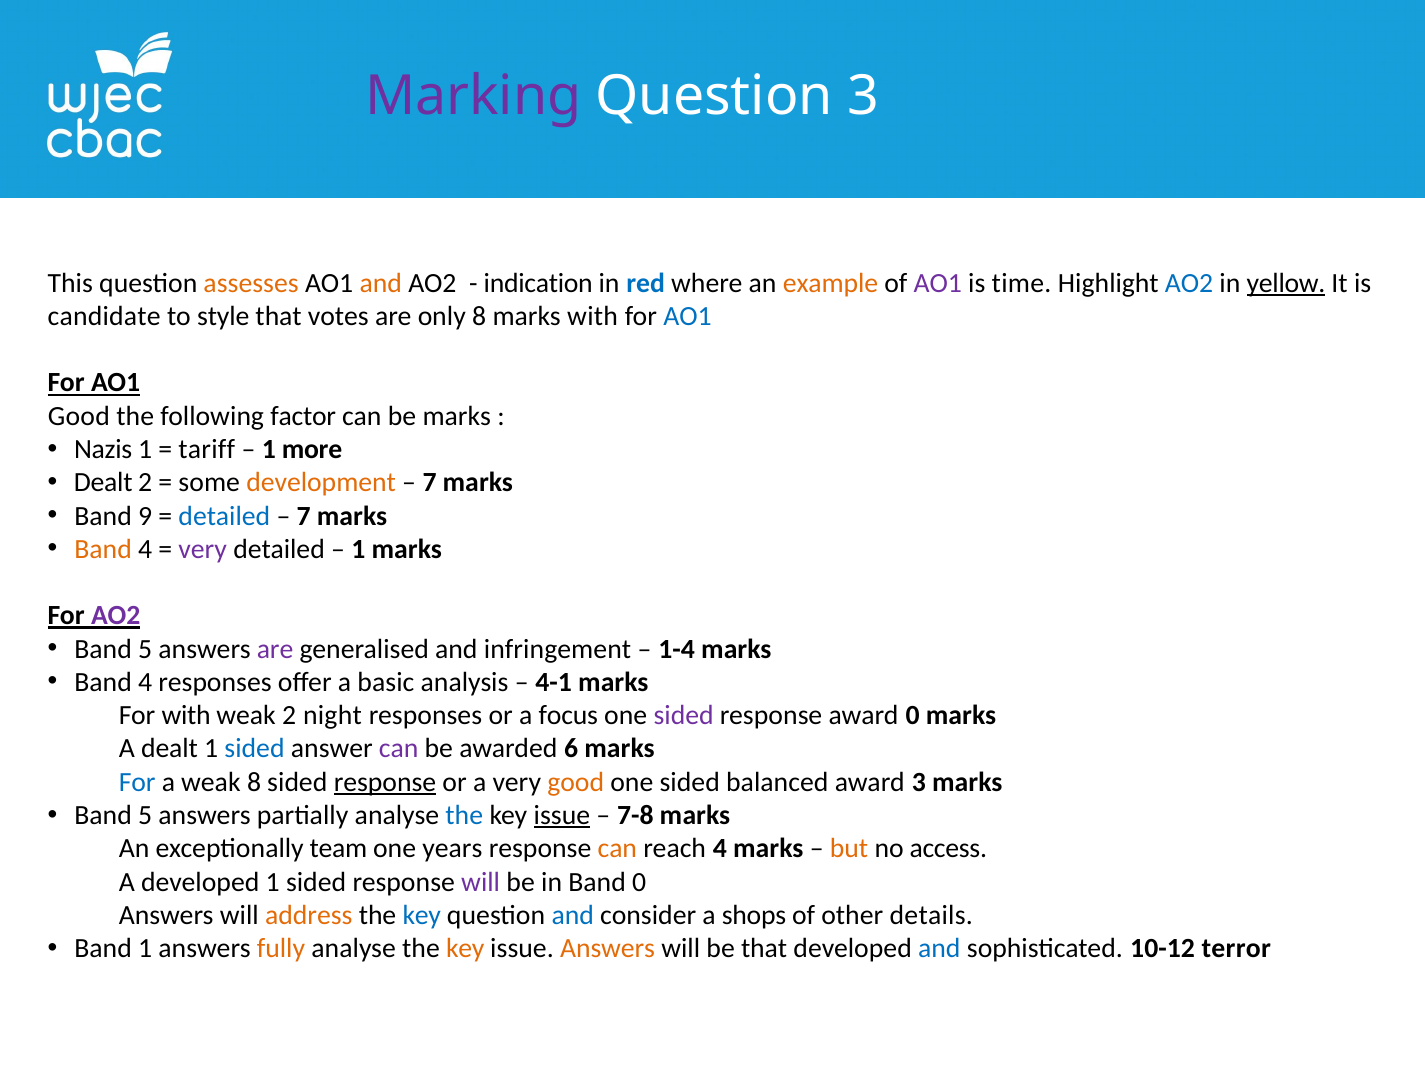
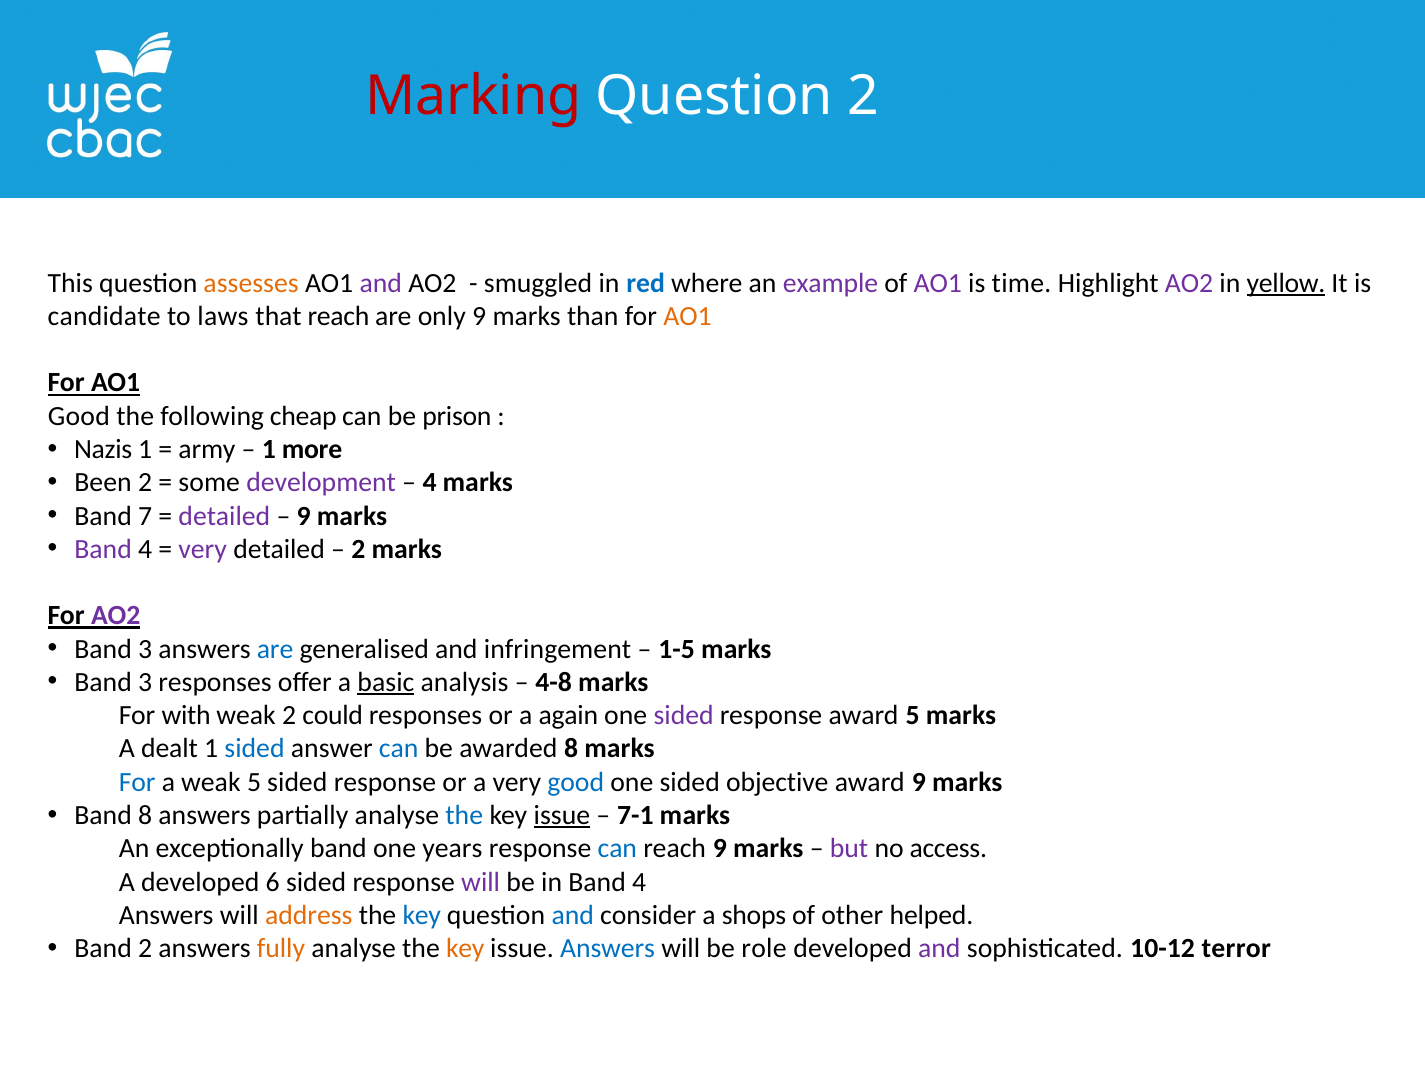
Marking colour: purple -> red (473, 96)
Question 3: 3 -> 2 (863, 96)
and colour: orange -> purple (381, 283)
indication: indication -> smuggled (538, 283)
example colour: orange -> purple (831, 283)
AO2 colour: blue -> purple (1189, 283)
style: style -> laws (223, 316)
that votes: votes -> reach (338, 316)
only 8: 8 -> 9 (479, 316)
marks with: with -> than (593, 316)
AO1 colour: blue -> orange (687, 316)
factor: factor -> cheap (303, 416)
be marks: marks -> prison (457, 416)
tariff: tariff -> army (207, 449)
Dealt: Dealt -> Been (103, 482)
development colour: orange -> purple (321, 482)
7: 7 -> 4 (430, 482)
9: 9 -> 7 (145, 516)
detailed colour: blue -> purple (224, 516)
7: 7 -> 9 (304, 516)
Band colour: orange -> purple (103, 549)
1: 1 -> 2 (358, 549)
5: 5 -> 3 (145, 649)
are colour: purple -> blue (275, 649)
1-4: 1-4 -> 1-5 (677, 649)
4: 4 -> 3 (145, 682)
basic underline: none -> present (386, 682)
4-1: 4-1 -> 4-8 (554, 682)
night: night -> could (333, 715)
focus: focus -> again (568, 715)
award 0: 0 -> 5 (913, 715)
can colour: purple -> blue (399, 749)
awarded 6: 6 -> 8 (571, 749)
weak 8: 8 -> 5 (254, 782)
response underline: present -> none (385, 782)
good colour: orange -> blue (576, 782)
balanced: balanced -> objective (777, 782)
award 3: 3 -> 9 (919, 782)
5: 5 -> 8 (145, 815)
7-8: 7-8 -> 7-1 (635, 815)
exceptionally team: team -> band (338, 848)
can colour: orange -> blue (617, 848)
reach 4: 4 -> 9 (720, 848)
but colour: orange -> purple (849, 848)
developed 1: 1 -> 6 (273, 882)
in Band 0: 0 -> 4 (639, 882)
details: details -> helped (932, 915)
Band 1: 1 -> 2 (145, 948)
Answers colour: orange -> blue (608, 948)
be that: that -> role (764, 948)
and colour: blue -> purple (939, 948)
